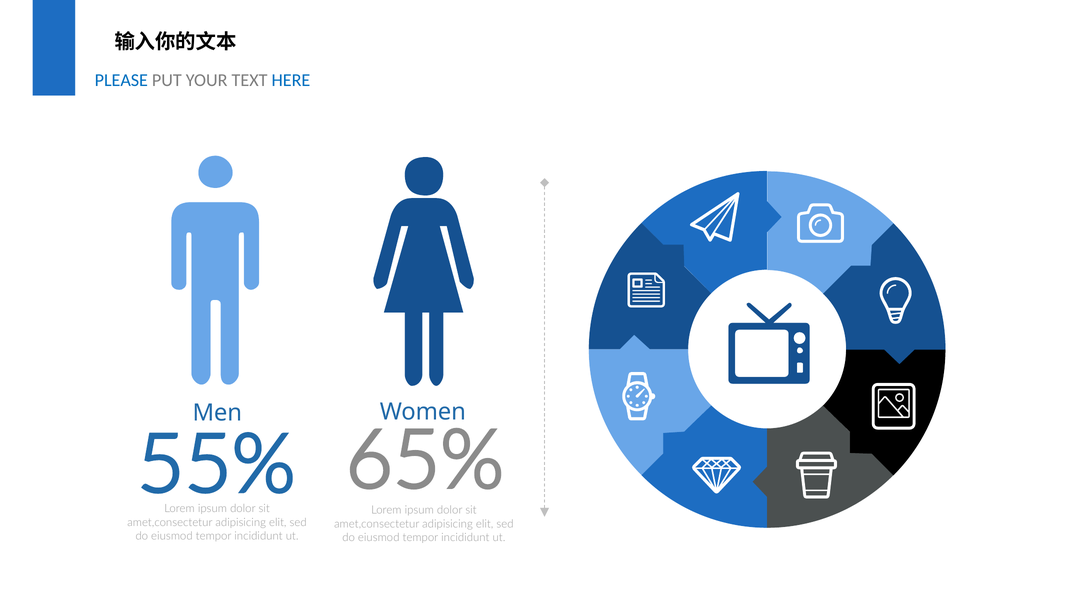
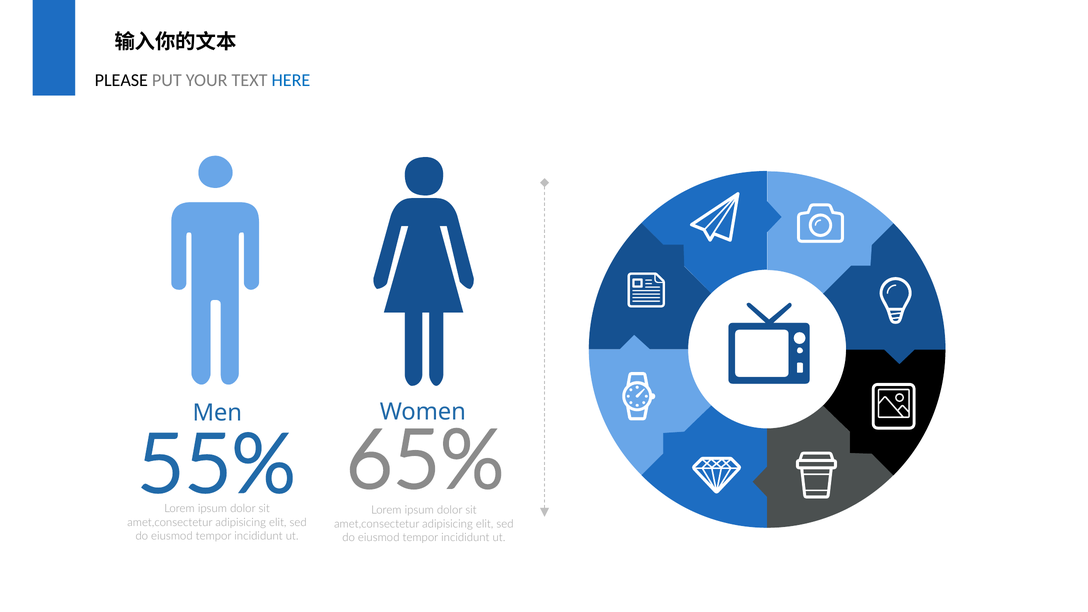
PLEASE colour: blue -> black (121, 80)
